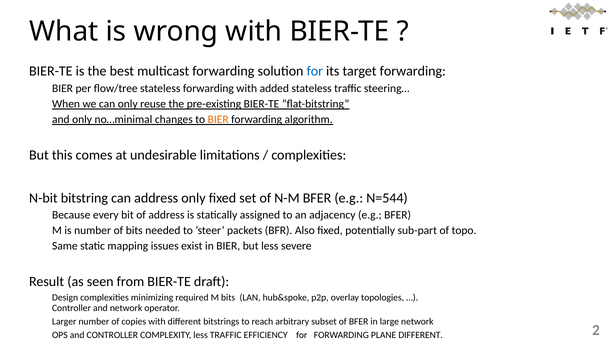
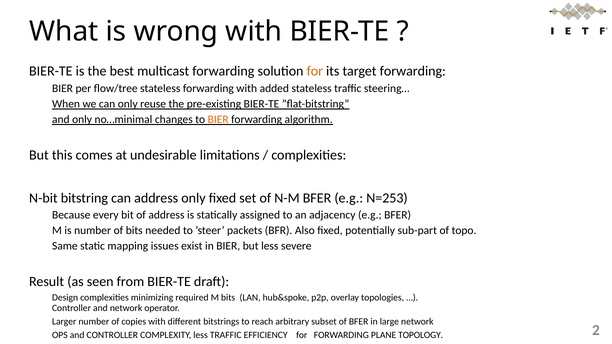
for colour: blue -> orange (315, 71)
N=544: N=544 -> N=253 (387, 198)
PLANE DIFFERENT: DIFFERENT -> TOPOLOGY (421, 335)
